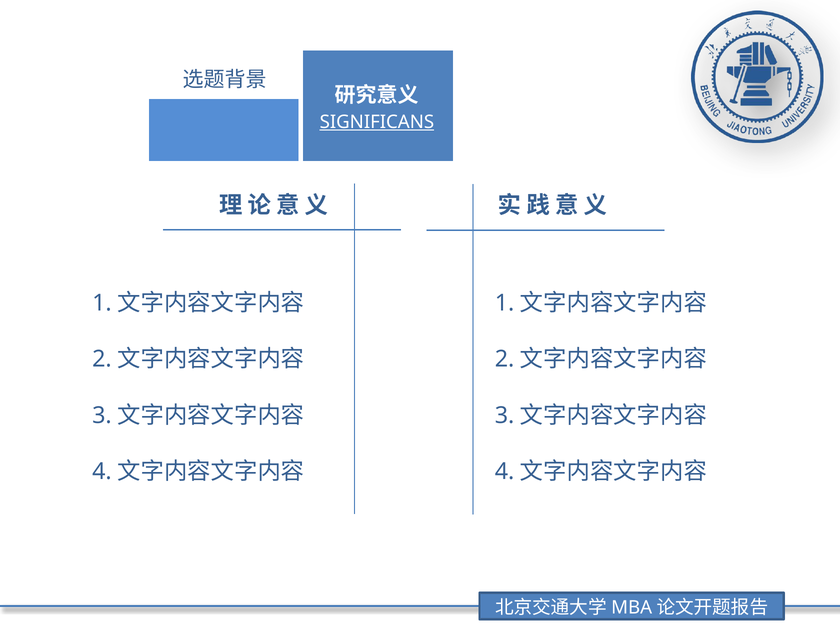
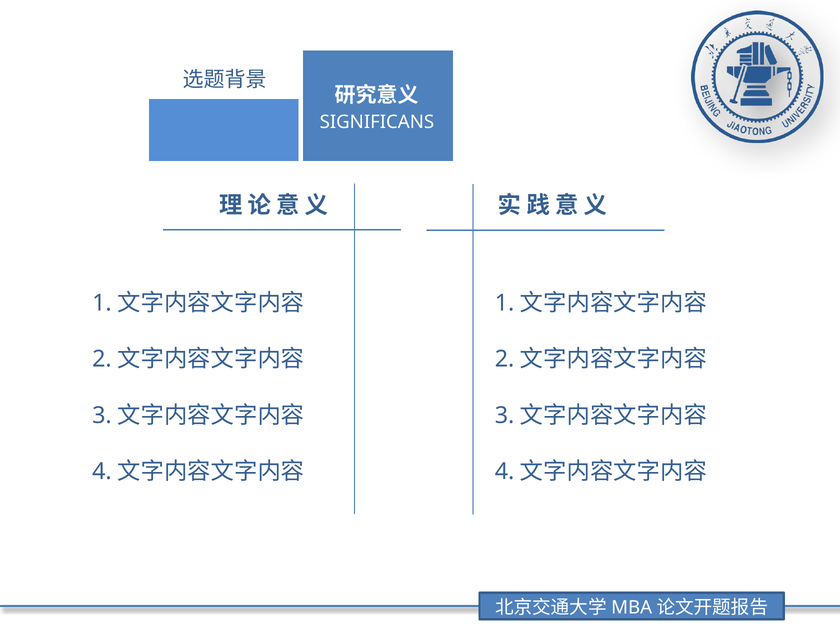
SIGNIFICANS underline: present -> none (377, 122)
